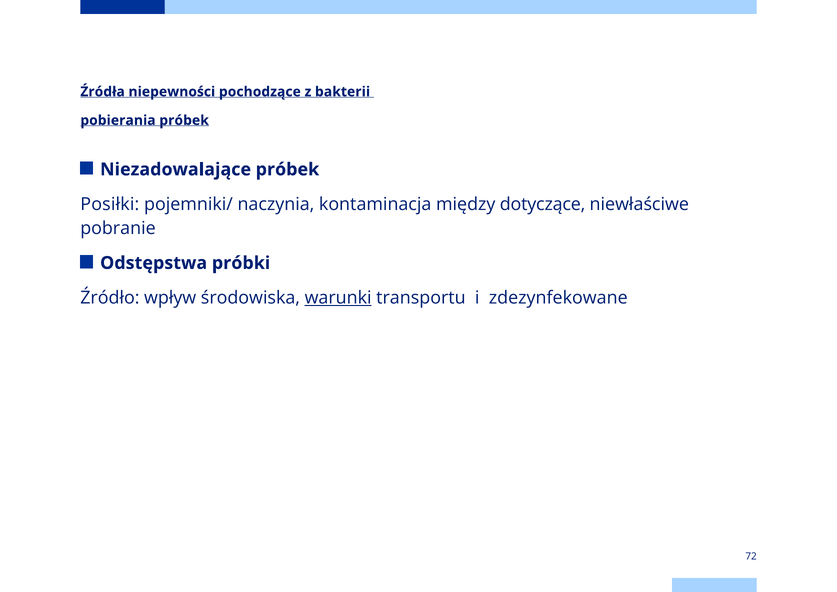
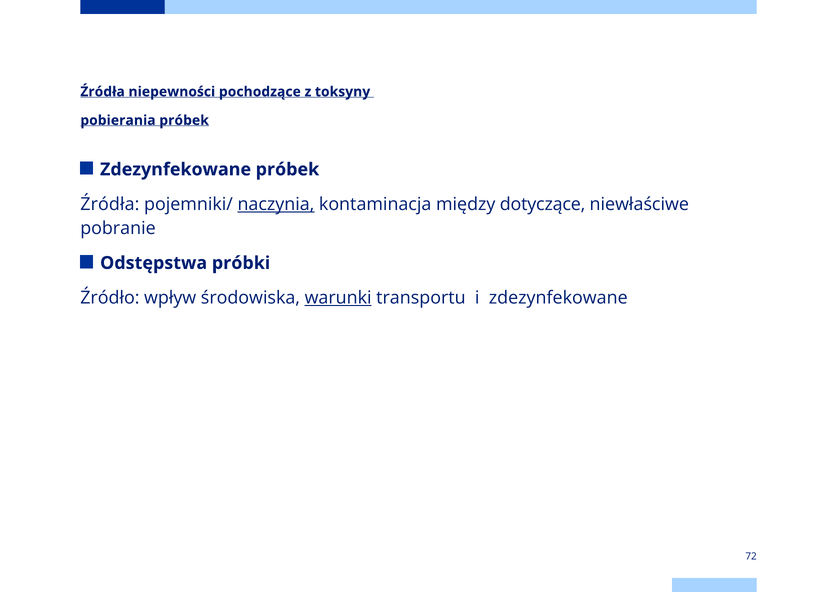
bakterii: bakterii -> toksyny (343, 92)
Niezadowalające: Niezadowalające -> Zdezynfekowane (176, 169)
Posiłki: Posiłki -> Źródła (110, 204)
naczynia underline: none -> present (276, 204)
